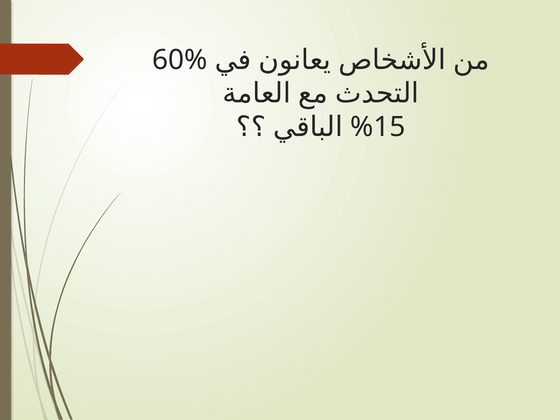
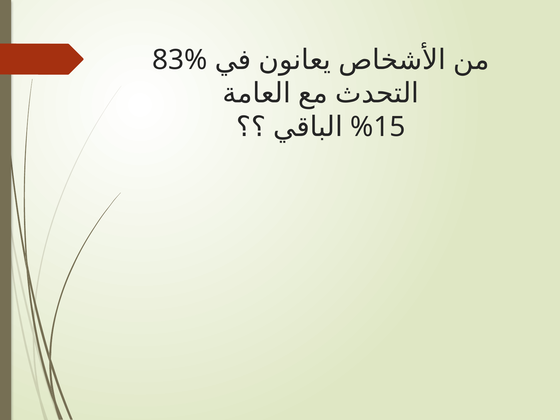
60%: 60% -> 83% (180, 60)
